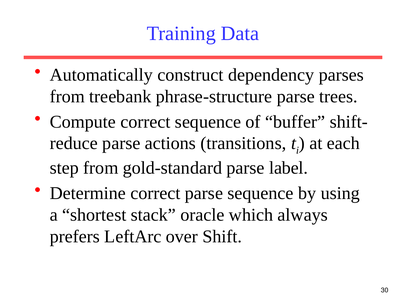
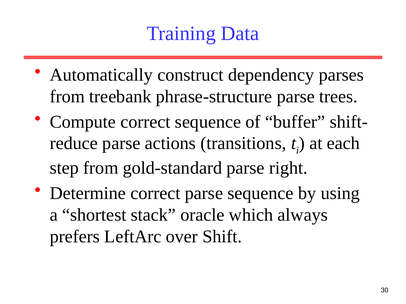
label: label -> right (288, 168)
